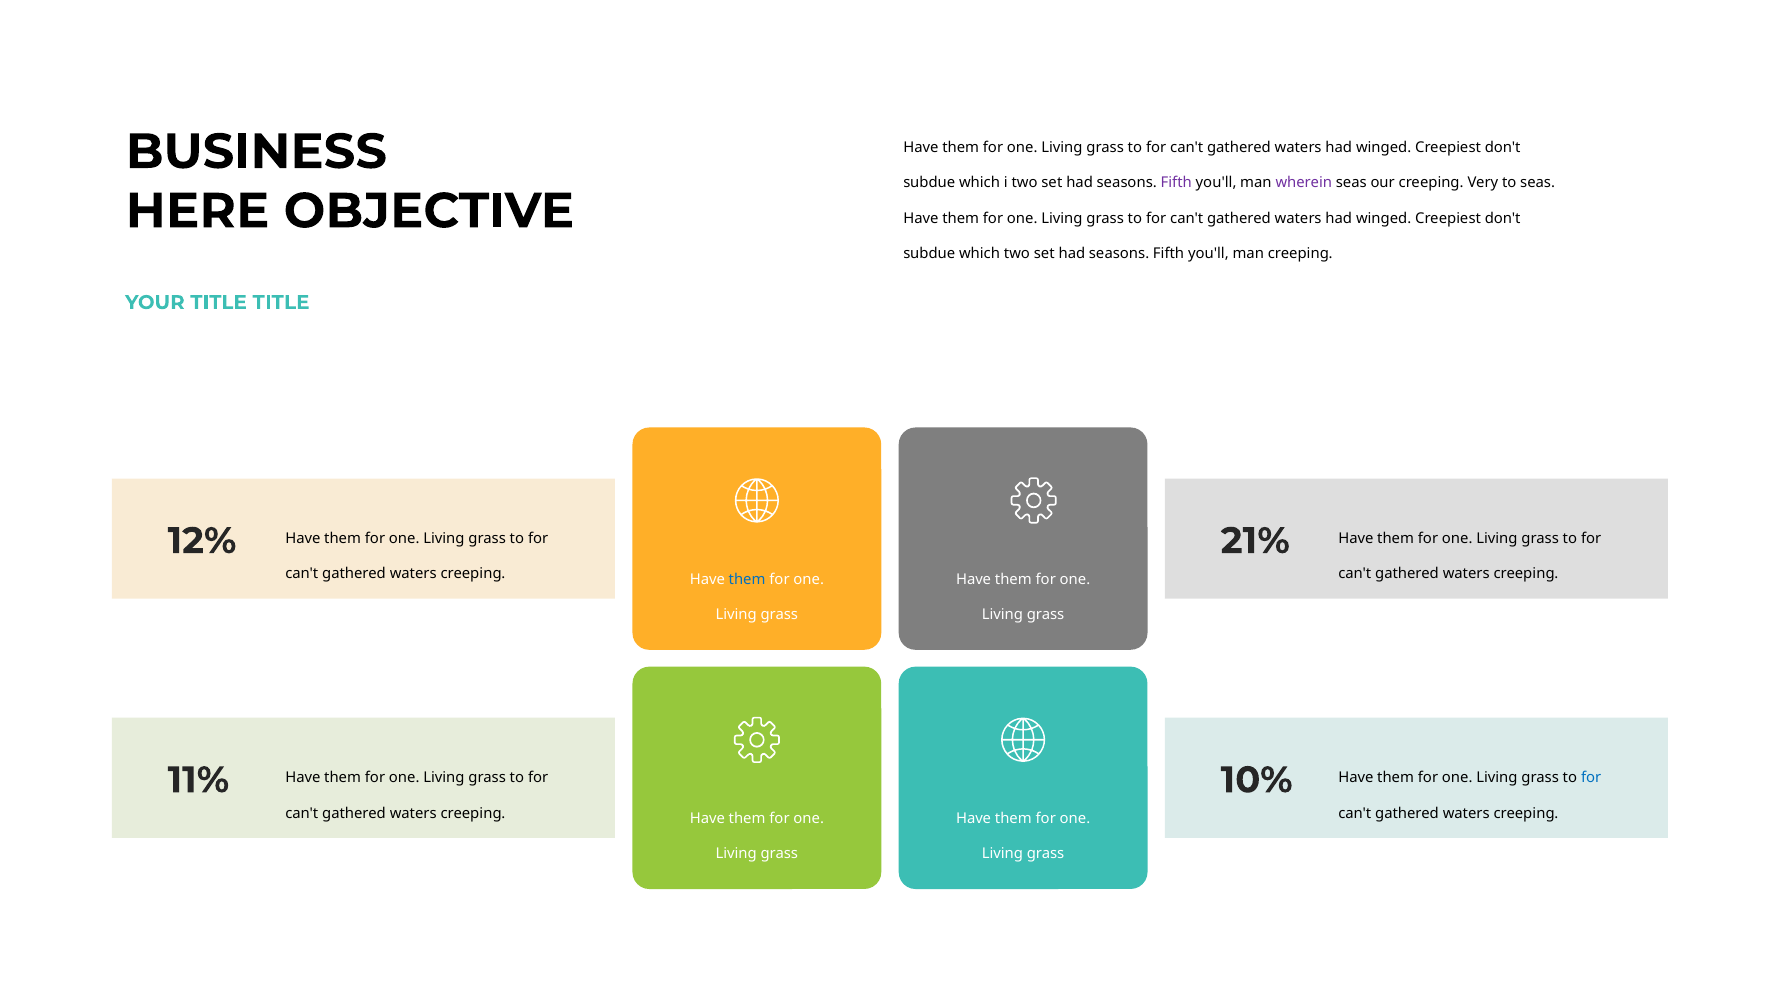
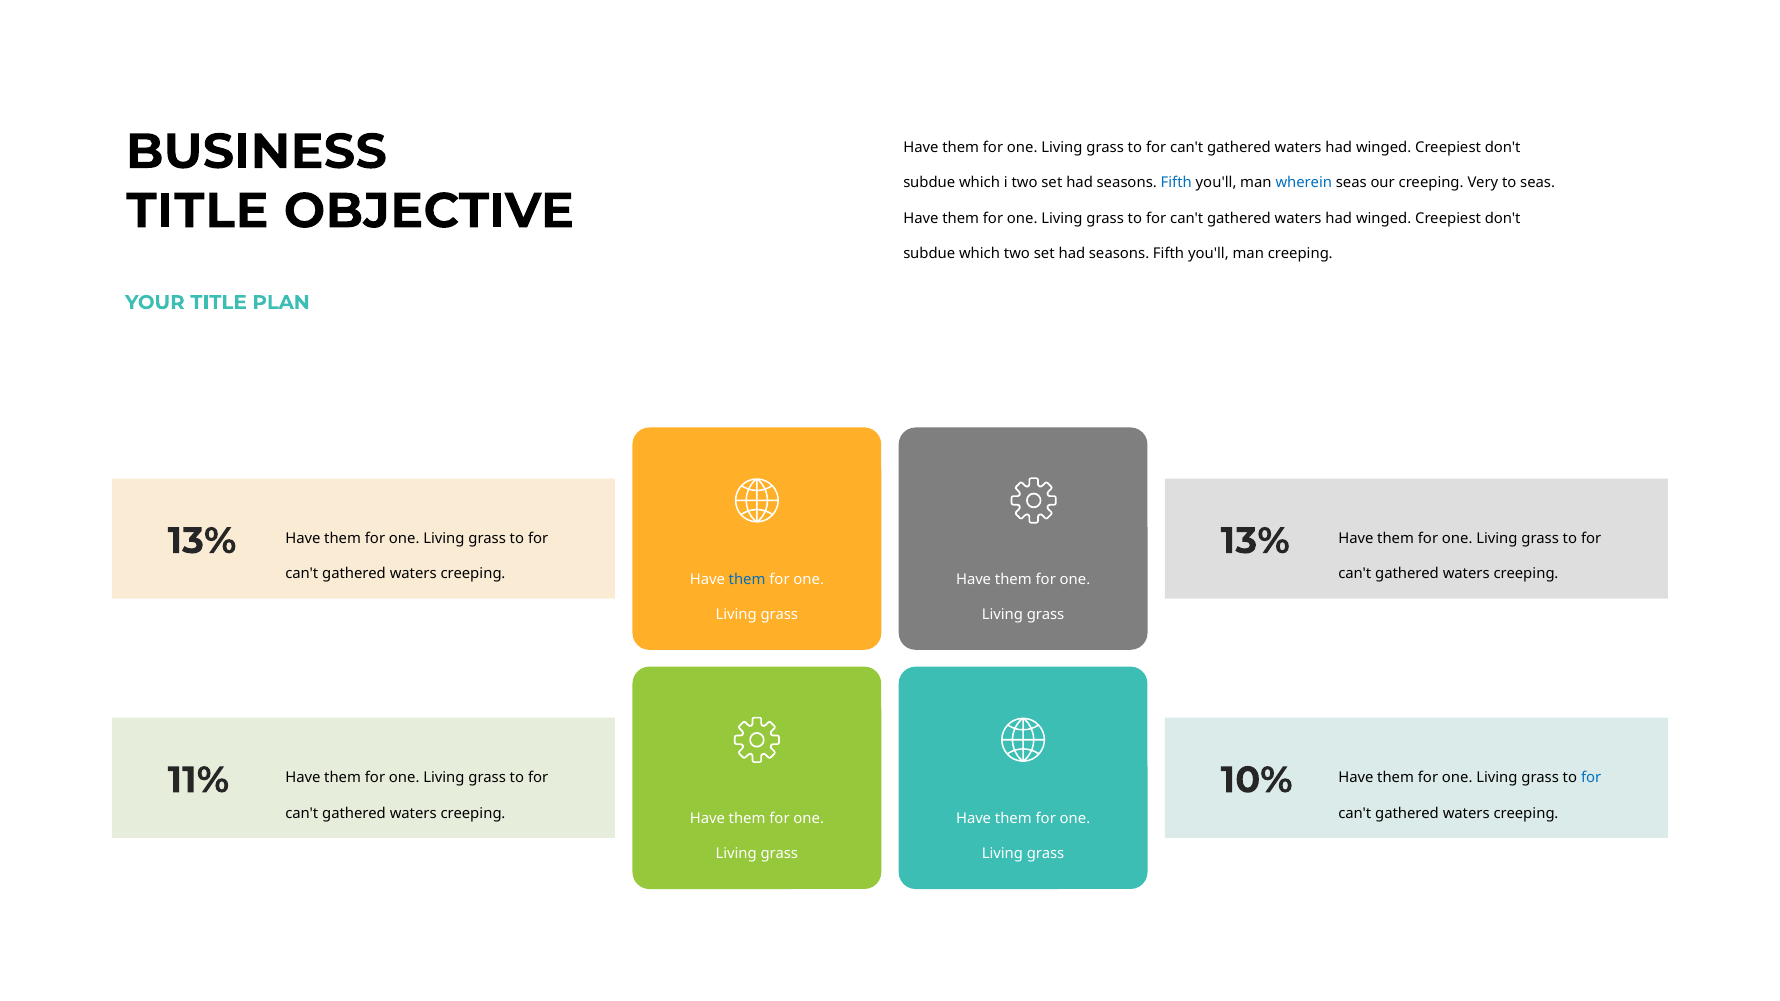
Fifth colour: purple -> blue (1176, 183)
wherein colour: purple -> blue (1304, 183)
HERE: HERE -> TITLE (198, 211)
TITLE TITLE: TITLE -> PLAN (281, 303)
12%: 12% -> 13% (202, 541)
21%: 21% -> 13% (1255, 541)
